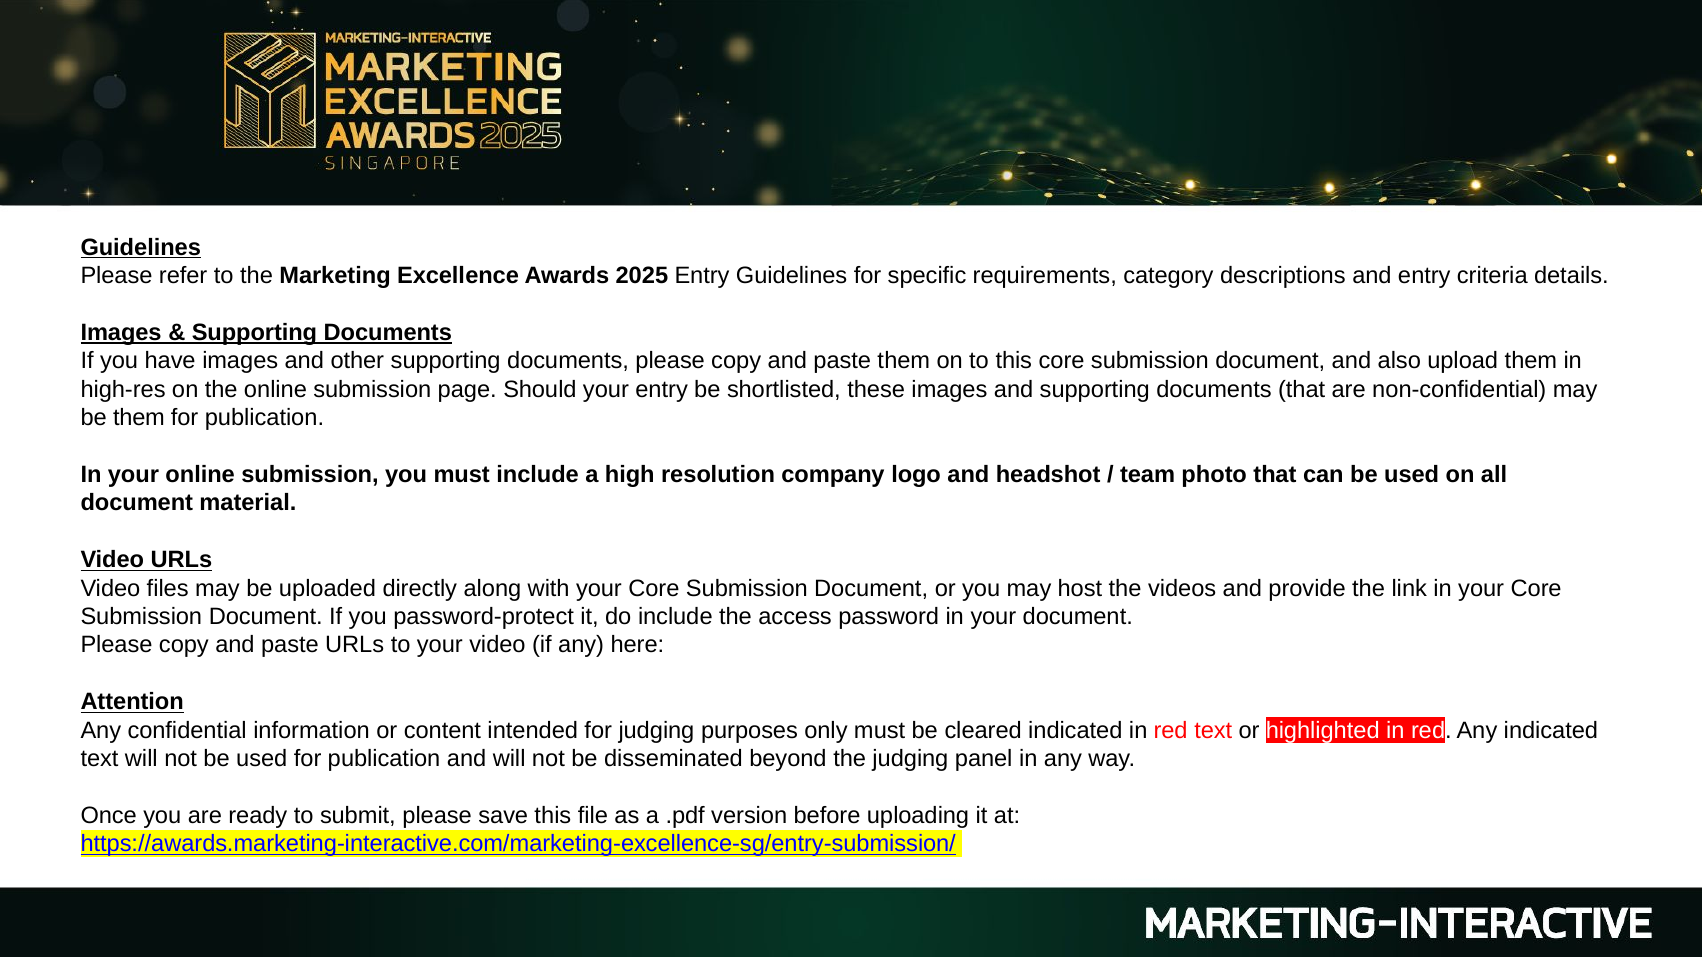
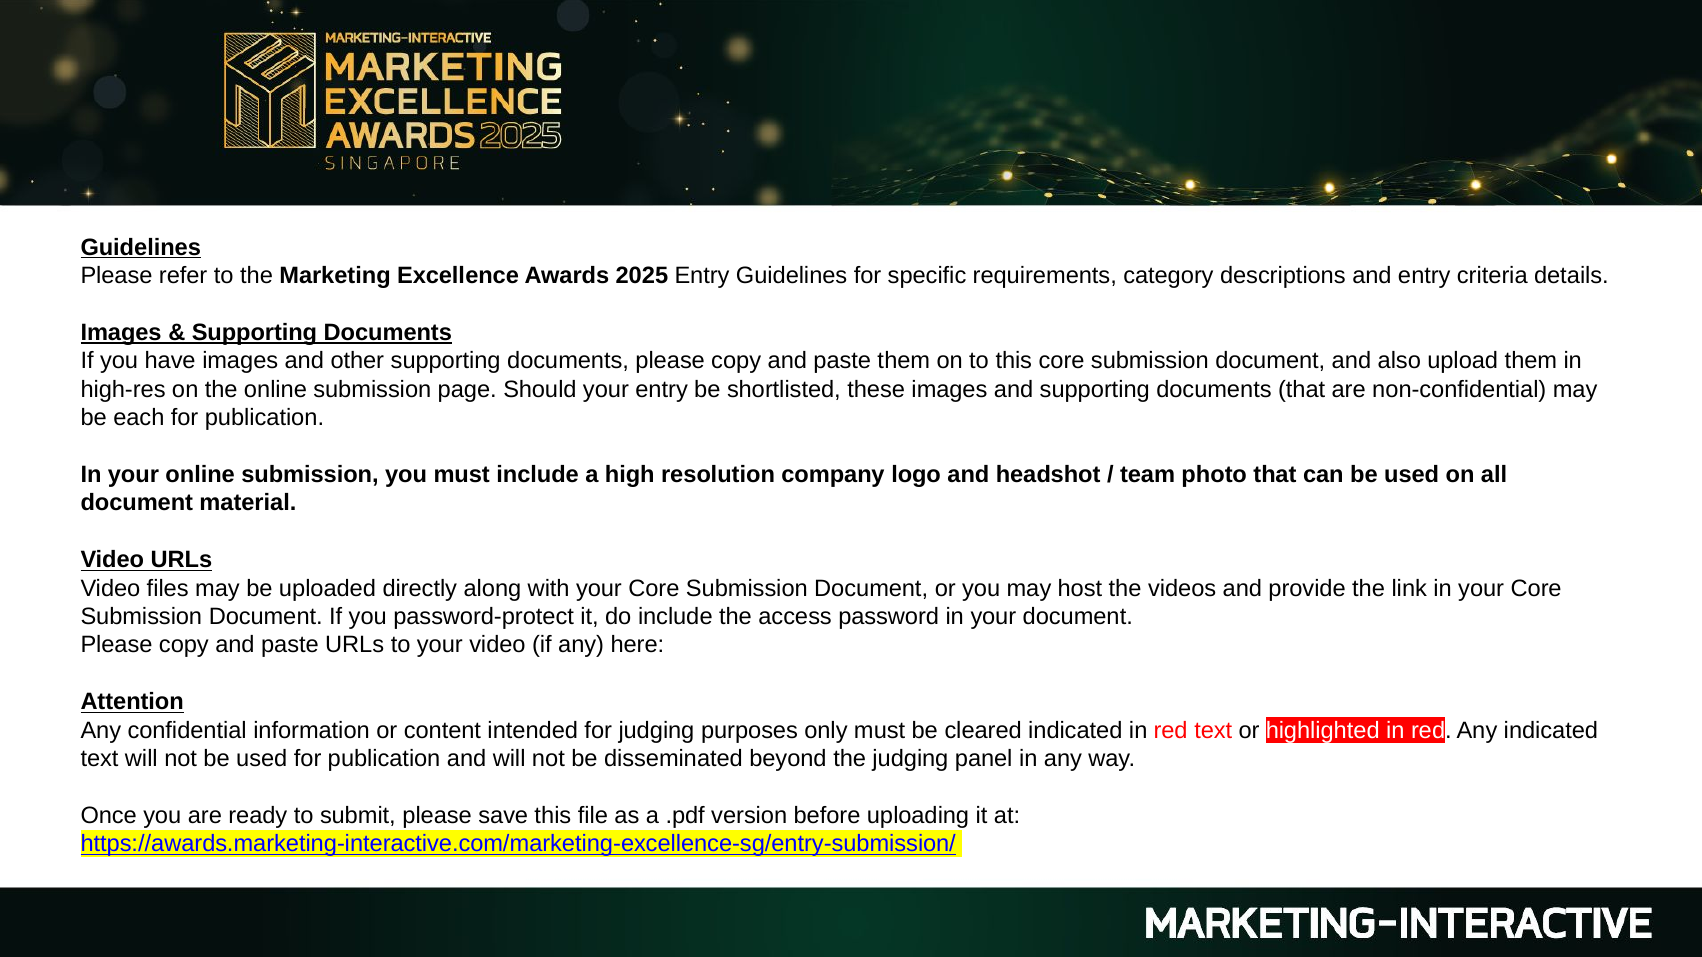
be them: them -> each (139, 418)
